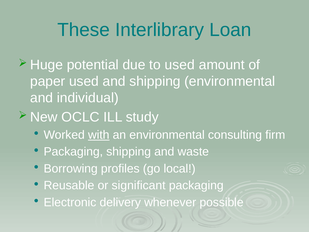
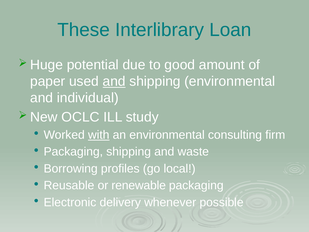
to used: used -> good (180, 65)
and underline: none -> present (114, 81)
significant: significant -> renewable (139, 185)
